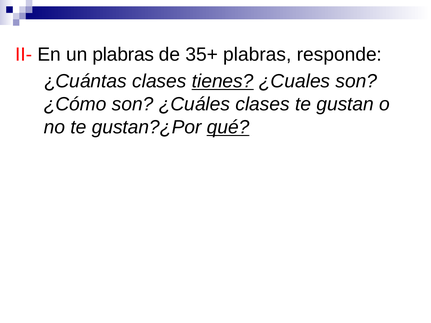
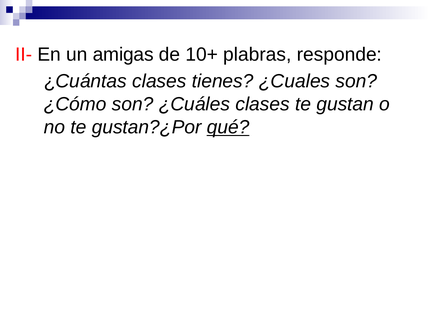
un plabras: plabras -> amigas (123, 54)
35+: 35+ -> 10+ (202, 54)
tienes underline: present -> none (223, 81)
